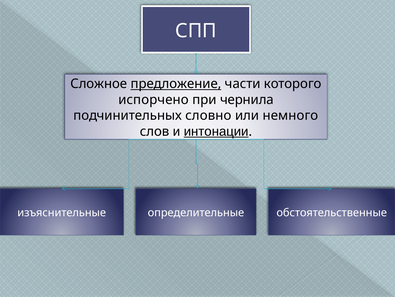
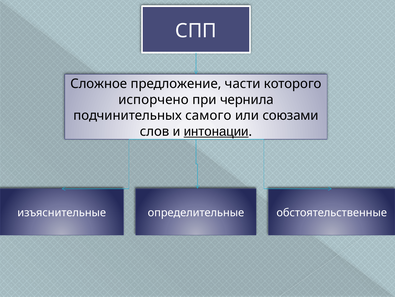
предложение underline: present -> none (176, 84)
словно: словно -> самого (208, 115)
немного: немного -> союзами (291, 115)
